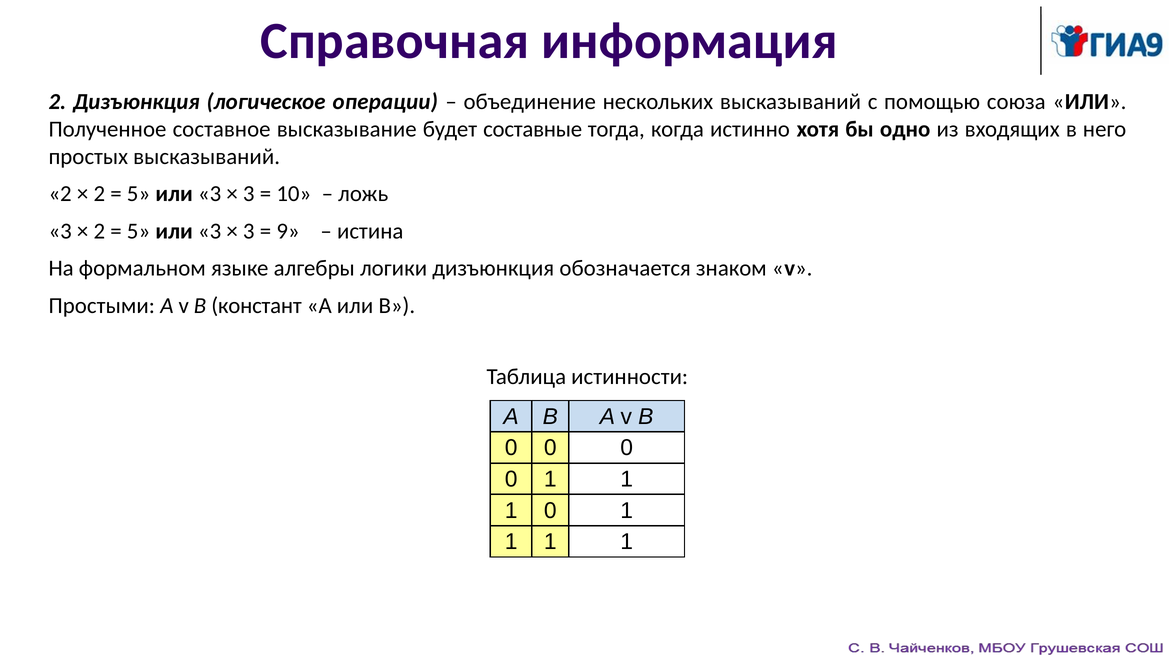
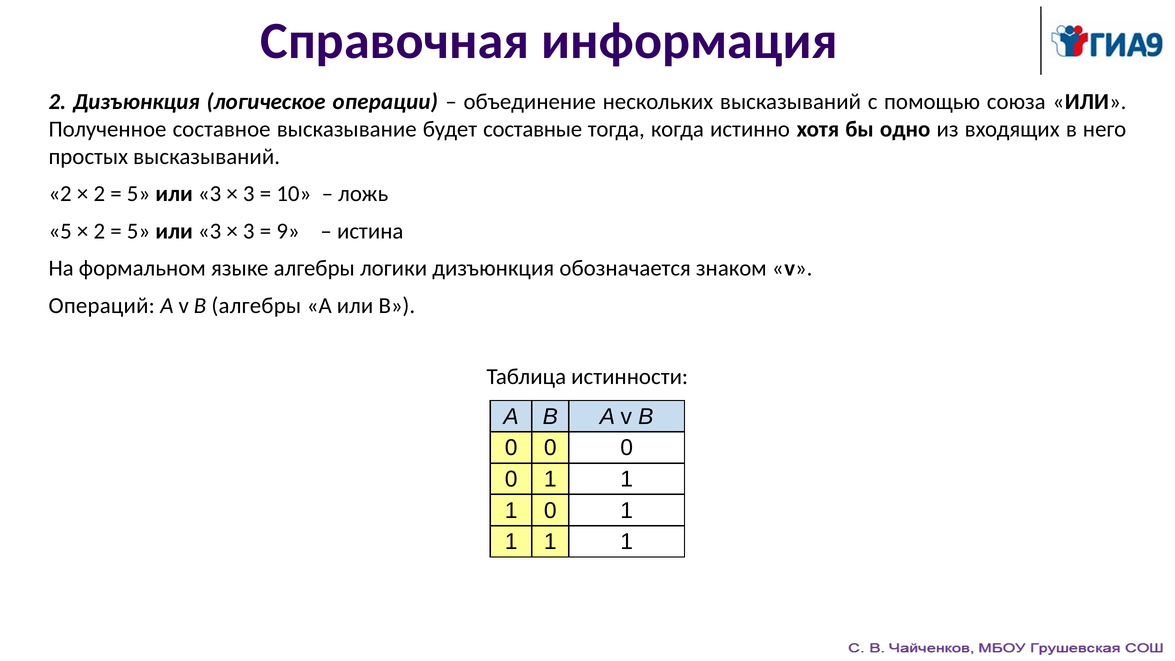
3: 3 -> 5 (60, 231)
Простыми: Простыми -> Операций (102, 306)
B констант: констант -> алгебры (256, 306)
